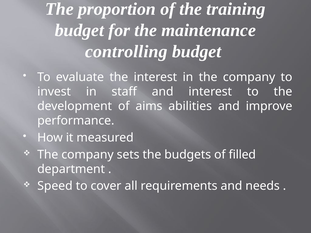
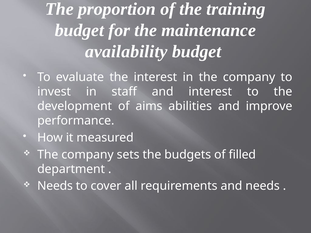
controlling: controlling -> availability (126, 52)
Speed: Speed -> Needs (55, 186)
